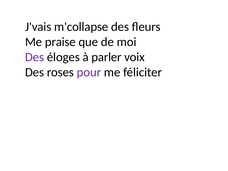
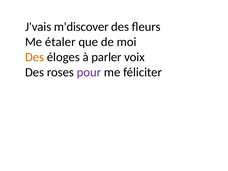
m'collapse: m'collapse -> m'discover (81, 27)
praise: praise -> étaler (60, 42)
Des colour: purple -> orange (35, 57)
